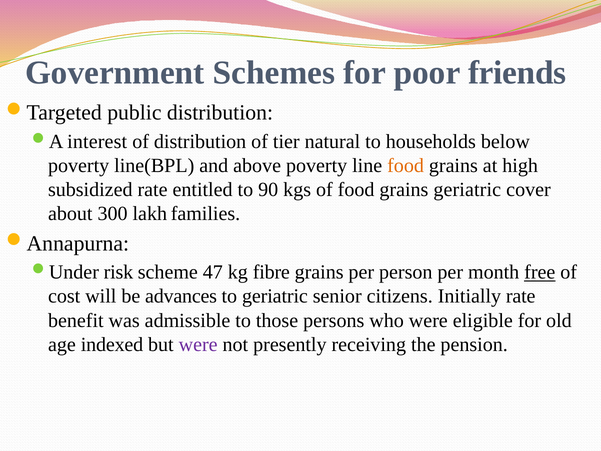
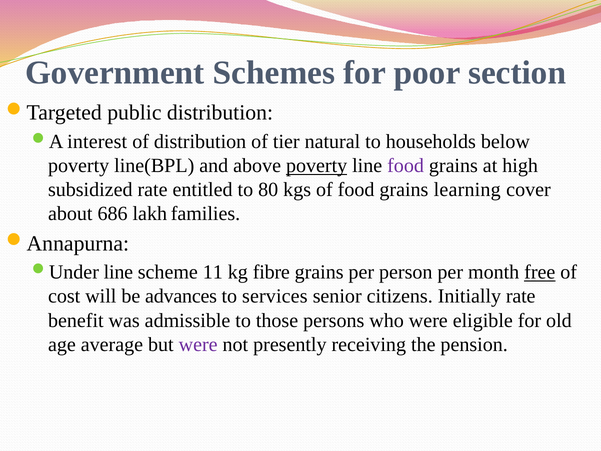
friends: friends -> section (517, 72)
poverty underline: none -> present (317, 166)
food colour: orange -> purple (406, 166)
90: 90 -> 80 (268, 190)
grains geriatric: geriatric -> learning (467, 190)
300: 300 -> 686 (113, 214)
risk: risk -> line (118, 272)
47: 47 -> 11 (213, 272)
to geriatric: geriatric -> services (275, 296)
indexed: indexed -> average (112, 344)
